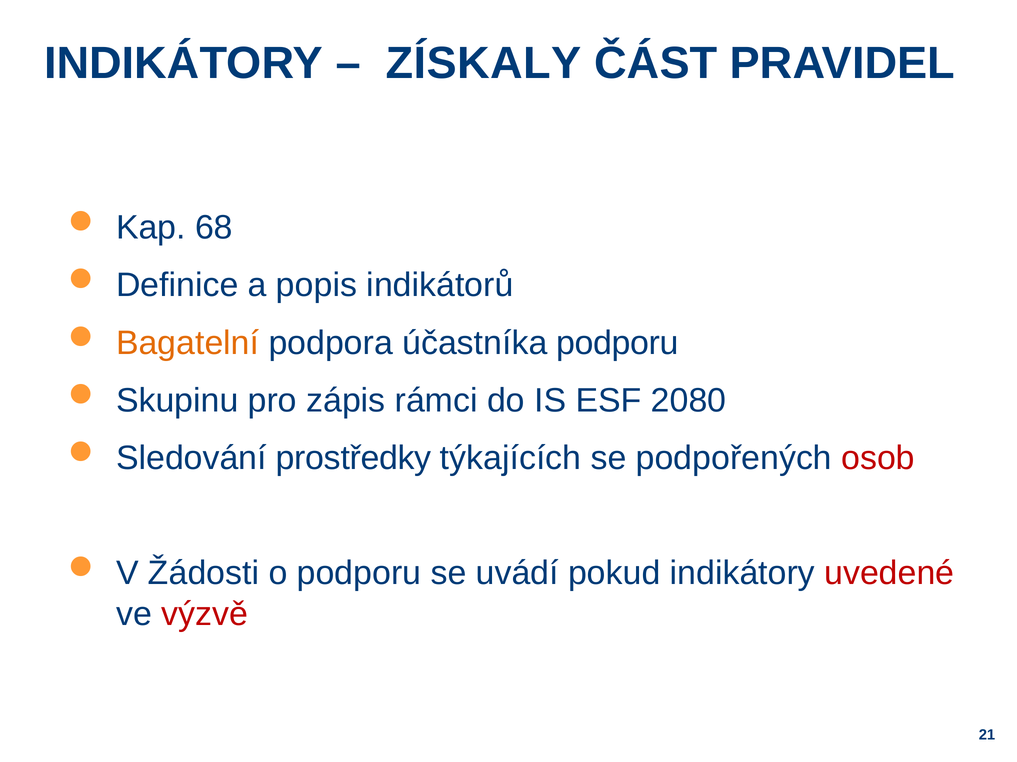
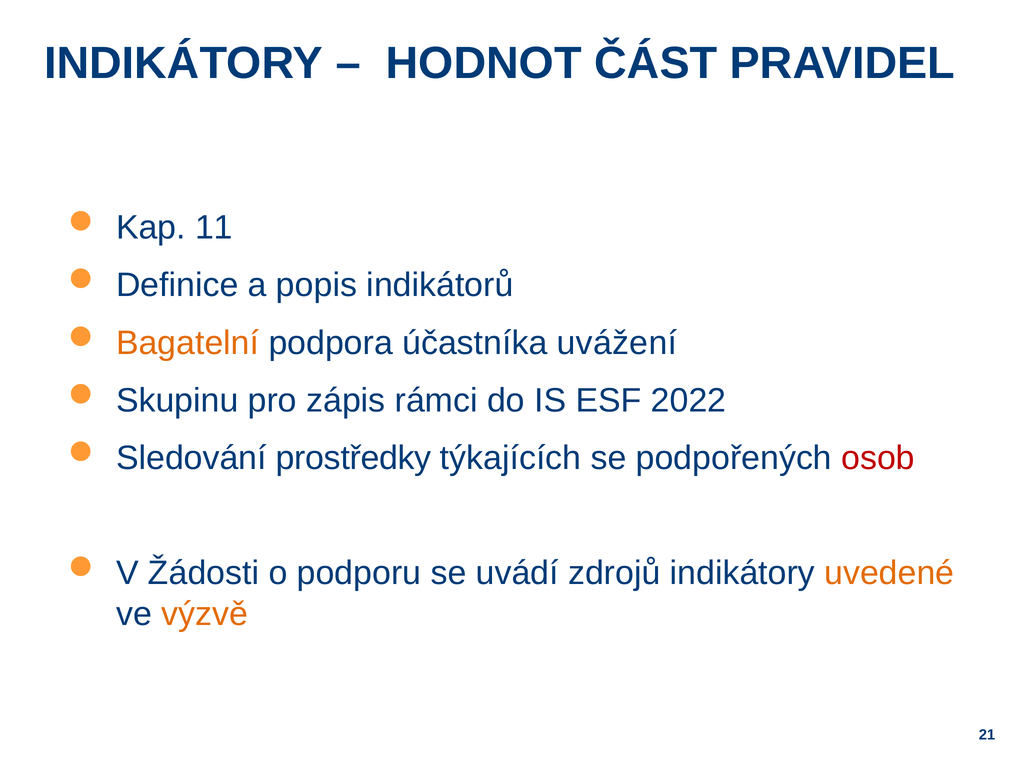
ZÍSKALY: ZÍSKALY -> HODNOT (484, 63)
68: 68 -> 11 (214, 228)
účastníka podporu: podporu -> uvážení (617, 343)
2080: 2080 -> 2022 (689, 401)
pokud: pokud -> zdrojů (614, 574)
uvedené colour: red -> orange (889, 574)
výzvě colour: red -> orange (205, 615)
